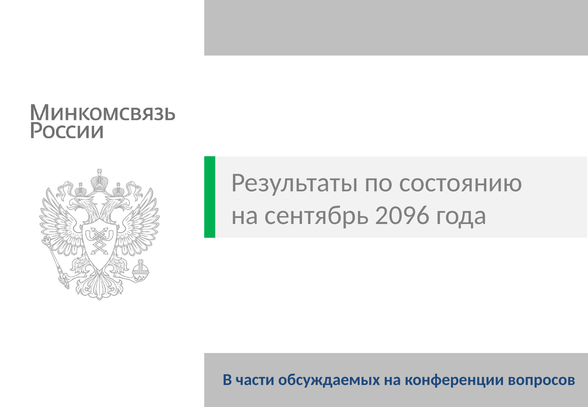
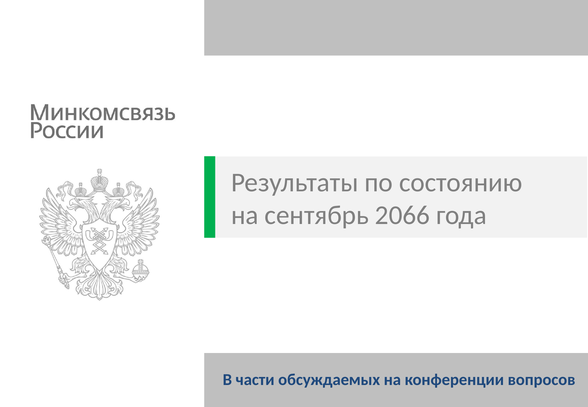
2096: 2096 -> 2066 (402, 215)
